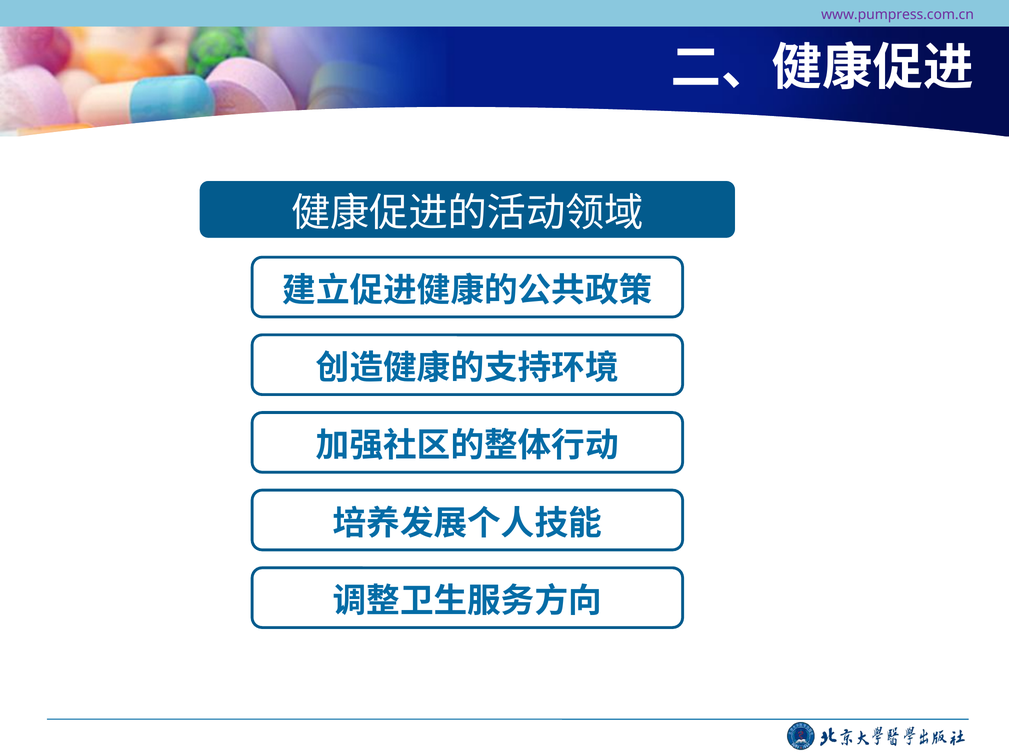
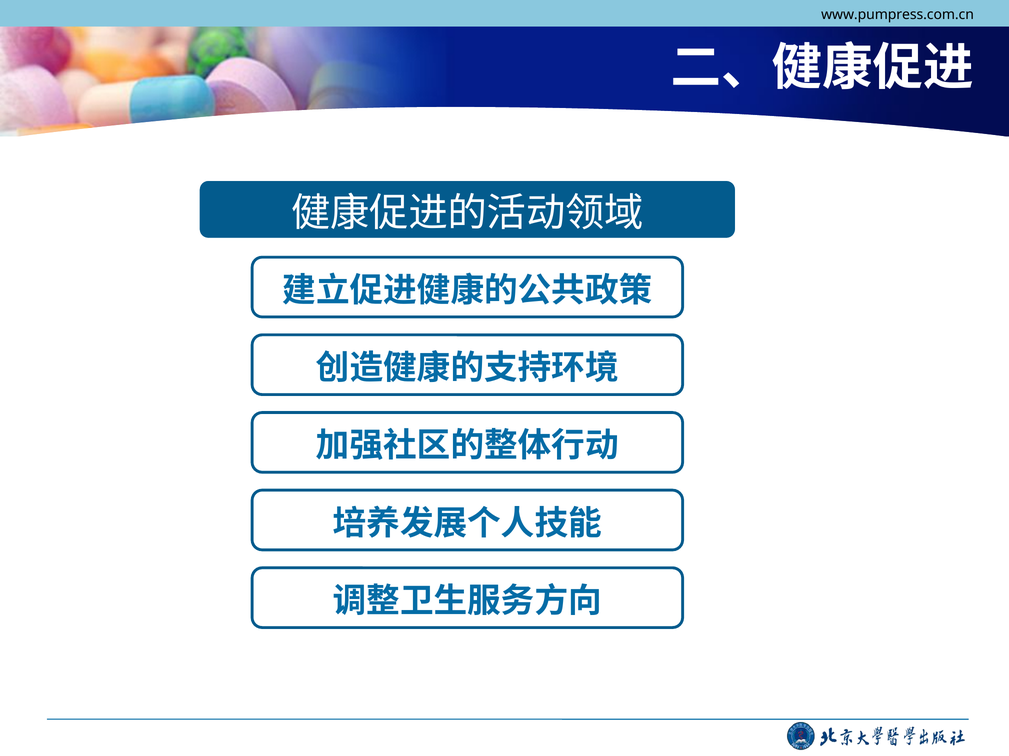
www.pumpress.com.cn colour: purple -> black (898, 14)
